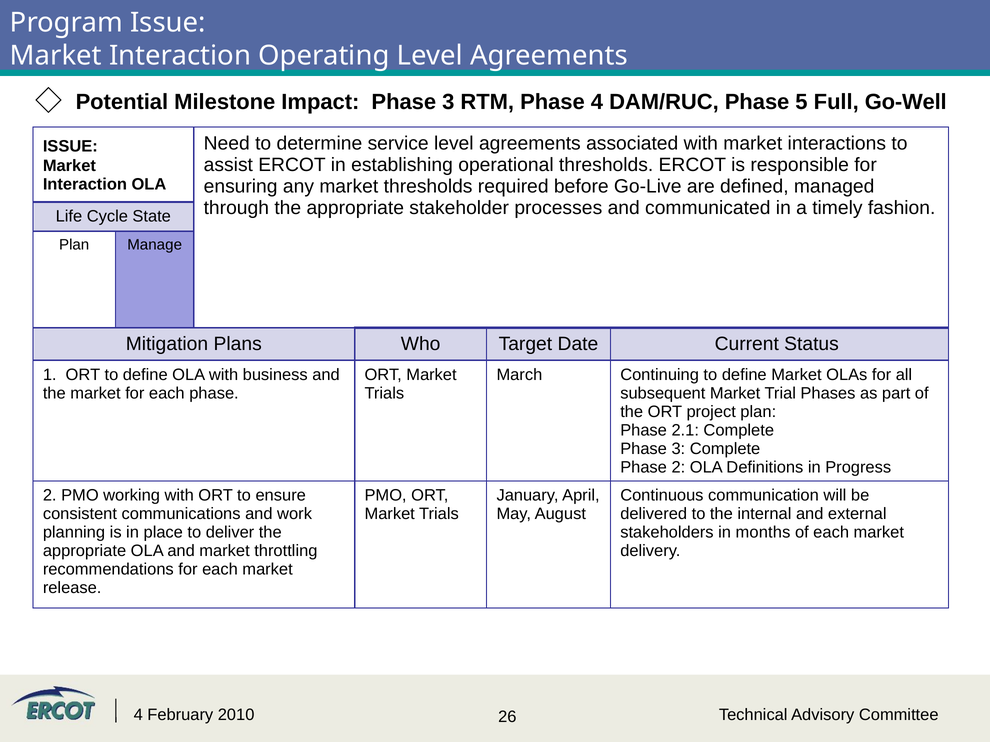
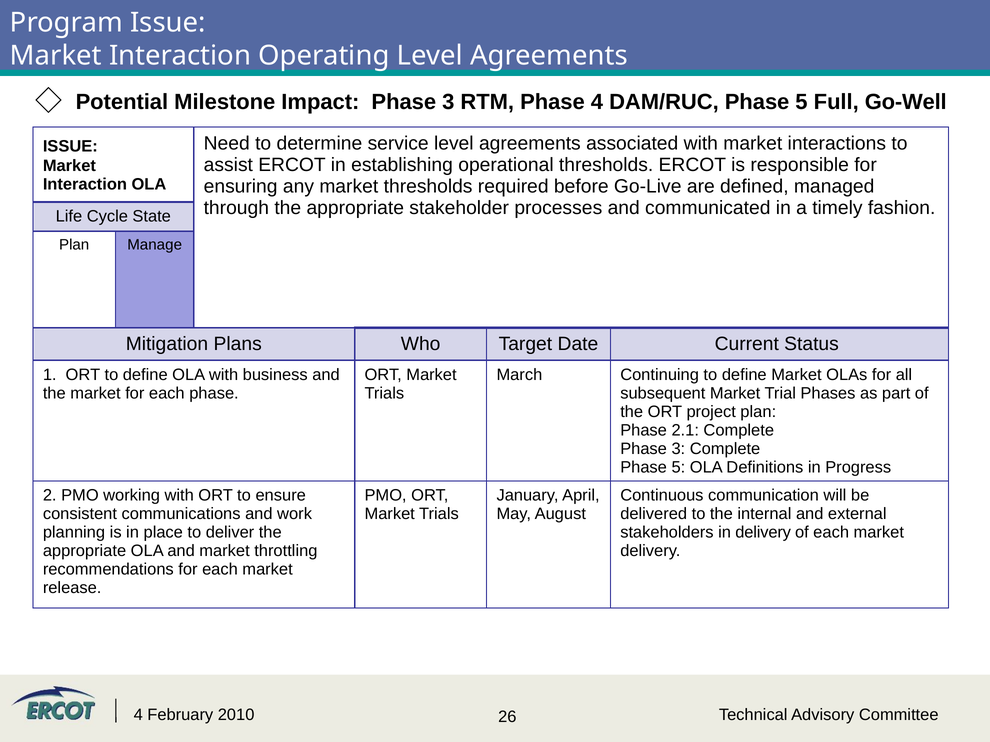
2: 2 -> 5 (678, 467)
in months: months -> delivery (763, 533)
